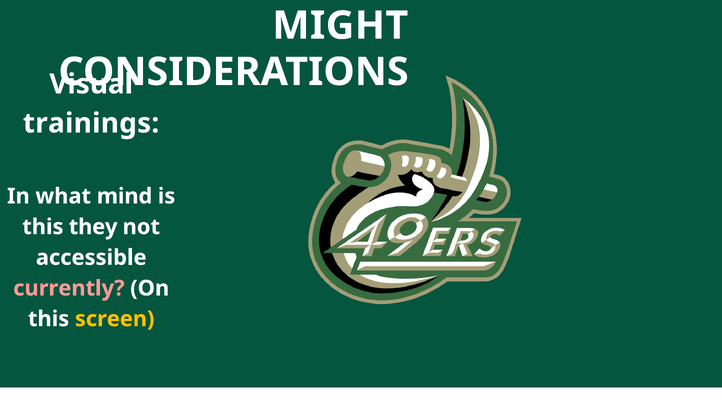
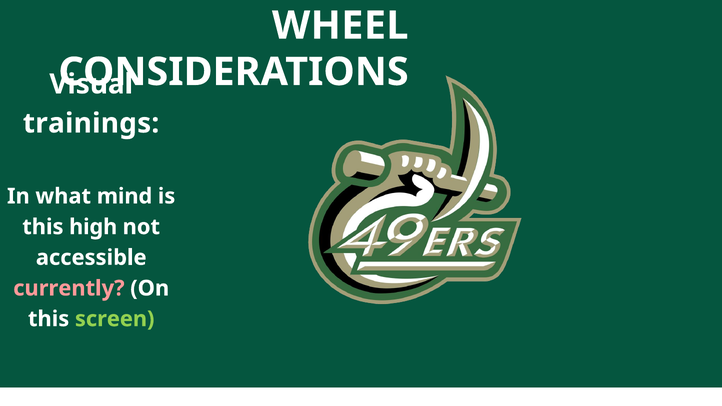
MIGHT: MIGHT -> WHEEL (340, 26)
they: they -> high (93, 227)
screen colour: yellow -> light green (115, 319)
